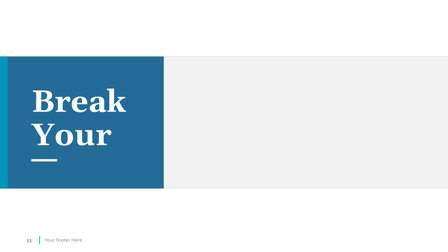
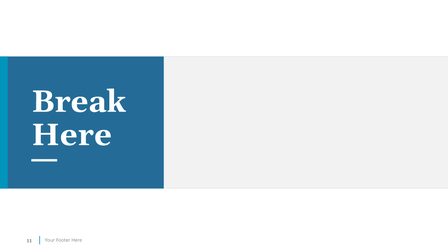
Your: Your -> Here (72, 135)
